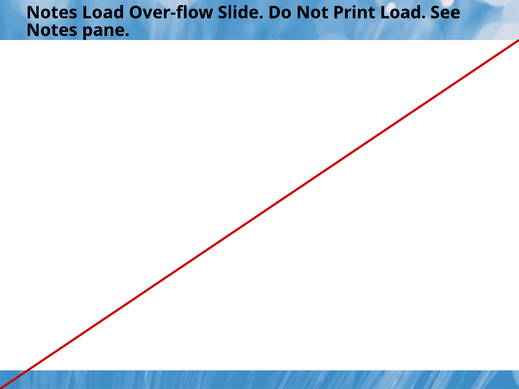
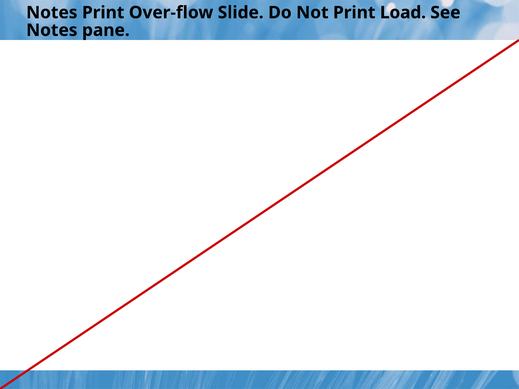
Notes Load: Load -> Print (103, 13)
